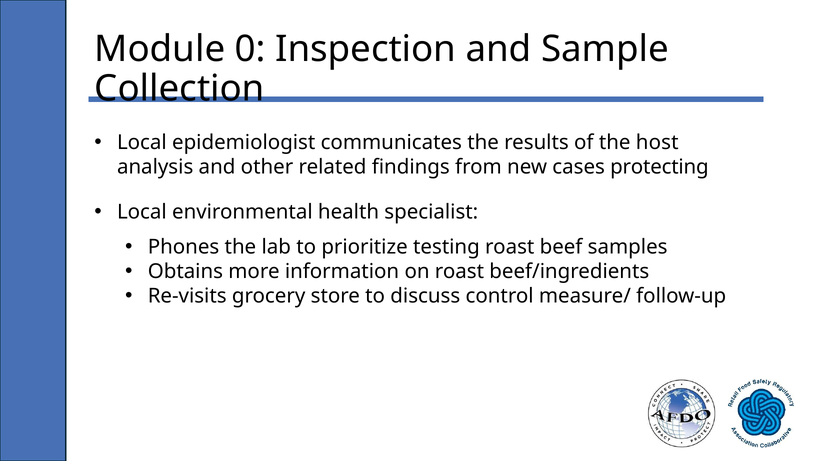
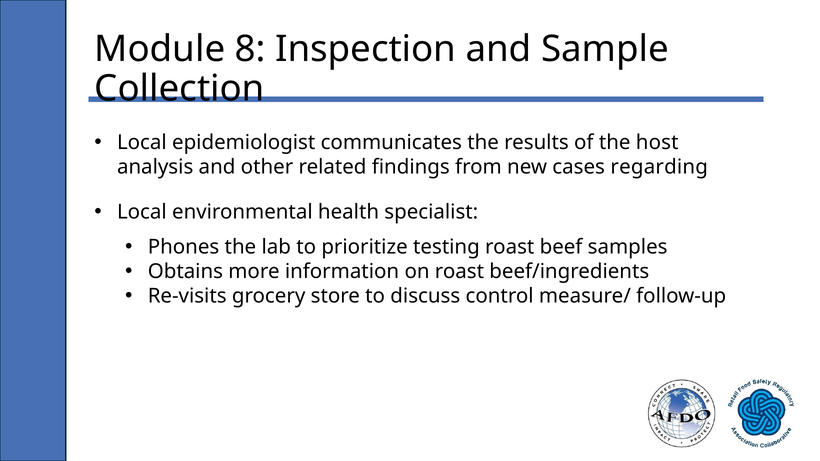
0: 0 -> 8 (250, 49)
protecting: protecting -> regarding (659, 167)
